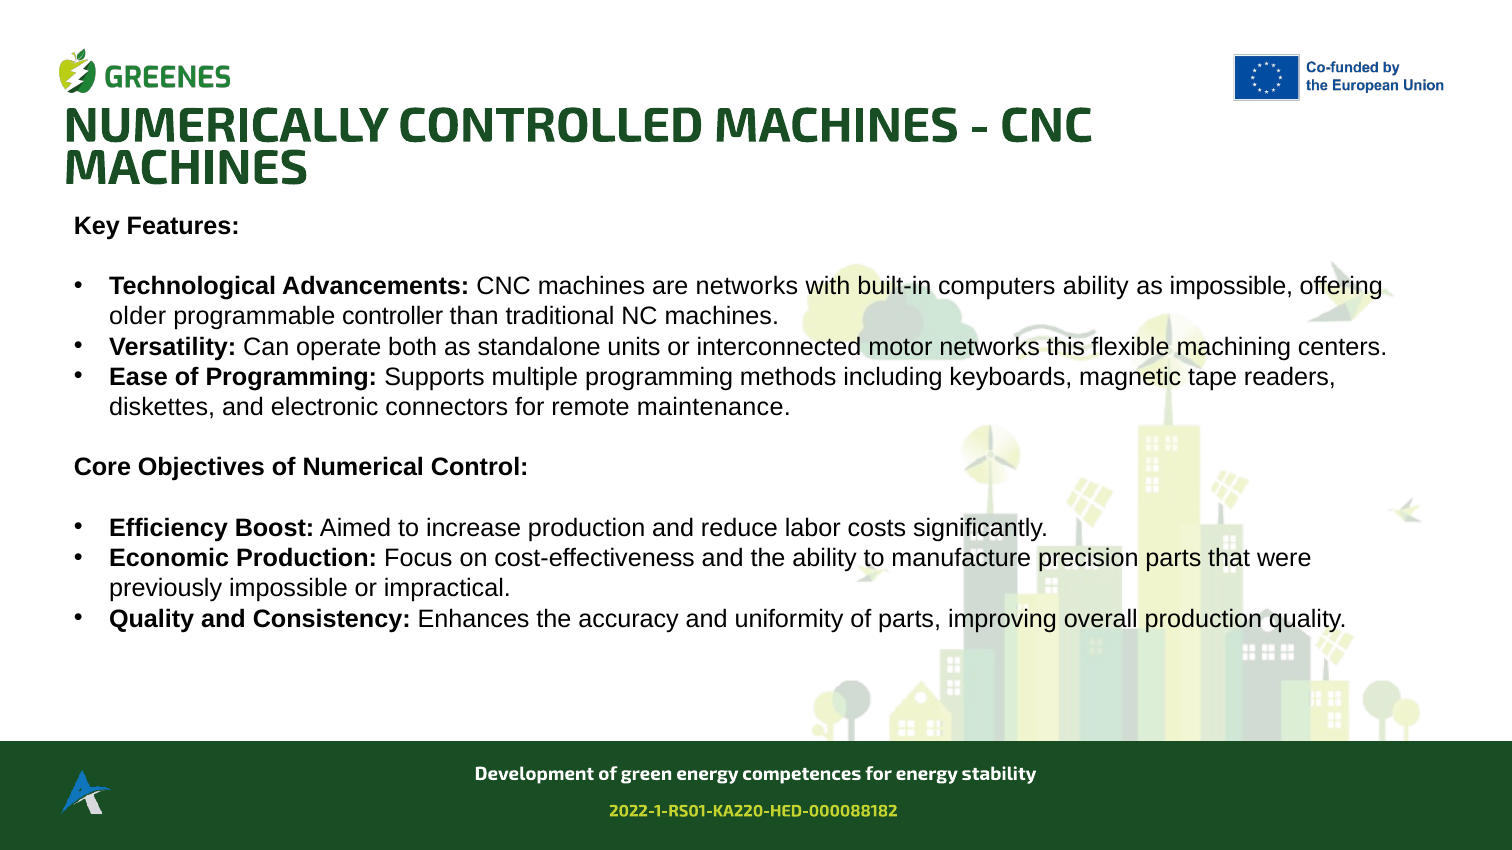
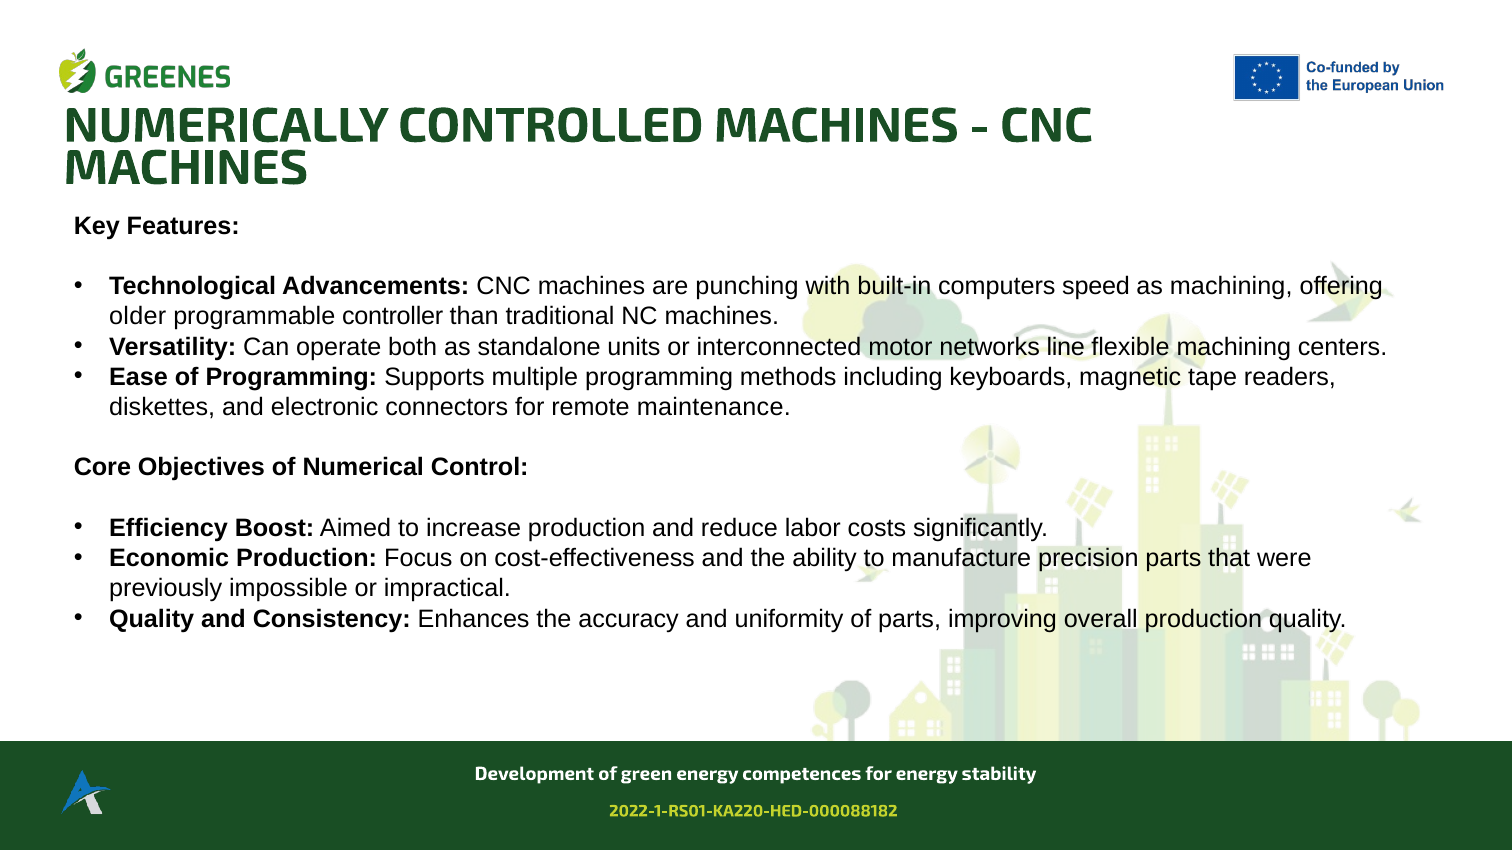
are networks: networks -> punching (747, 287)
computers ability: ability -> speed (1096, 287)
as impossible: impossible -> machining (1231, 287)
this: this -> line (1066, 347)
